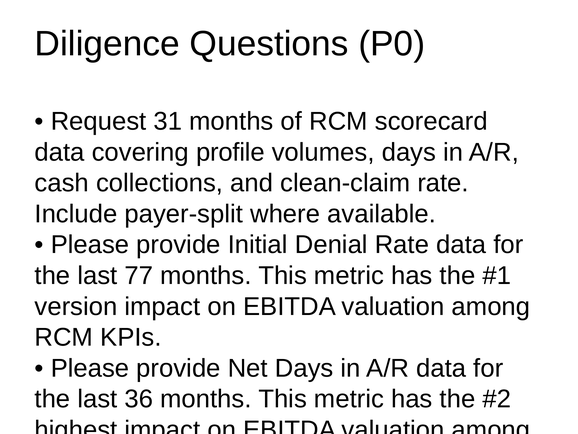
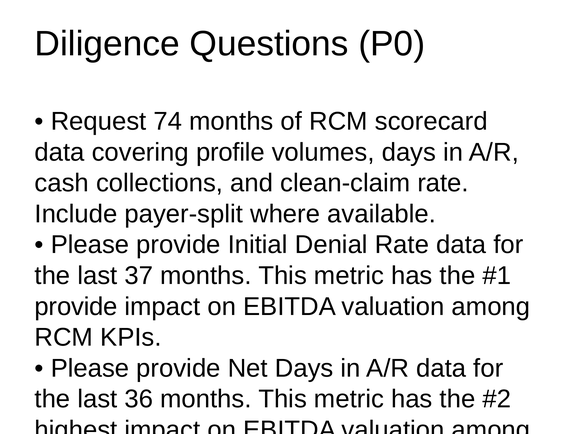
31: 31 -> 74 (168, 121)
77: 77 -> 37 (139, 275)
version: version -> provide (76, 306)
